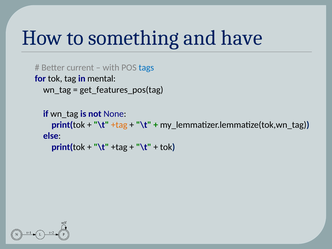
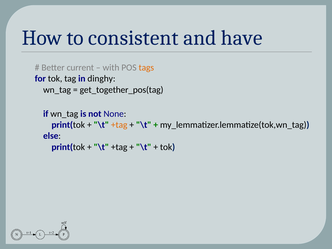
something: something -> consistent (133, 38)
tags colour: blue -> orange (146, 68)
mental: mental -> dinghy (101, 79)
get_features_pos(tag: get_features_pos(tag -> get_together_pos(tag (122, 90)
